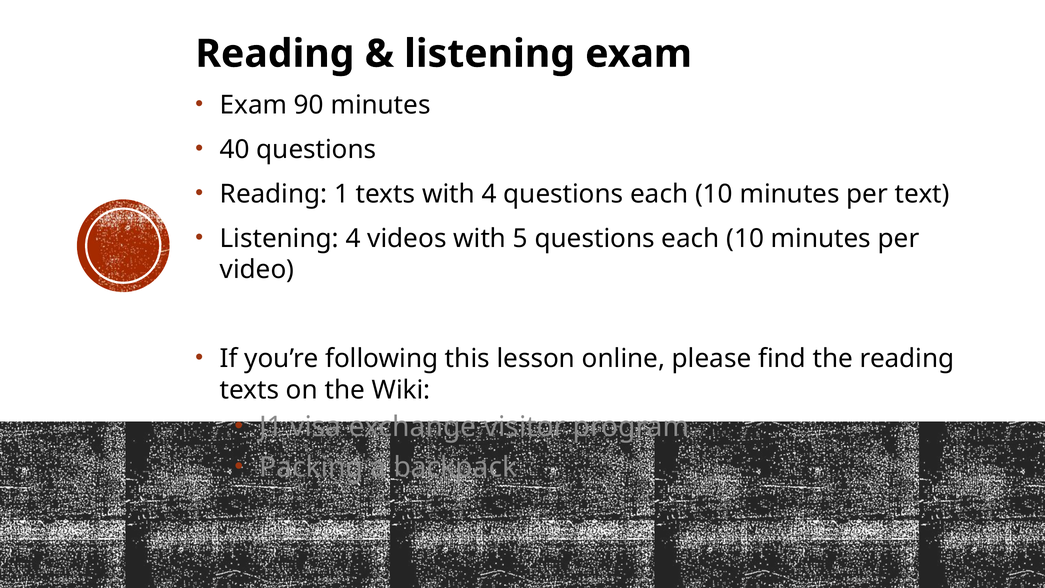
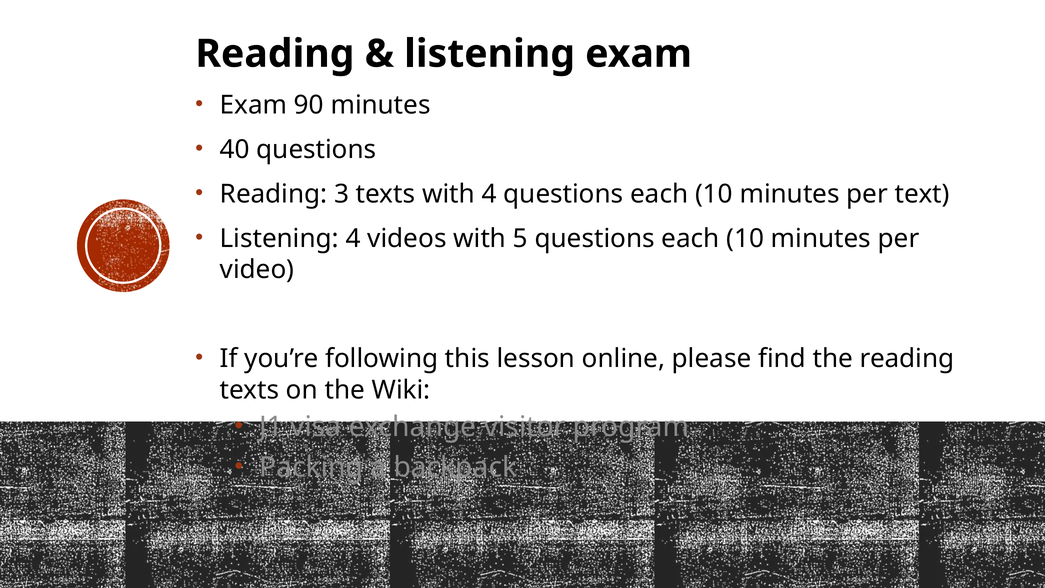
1: 1 -> 3 (342, 194)
